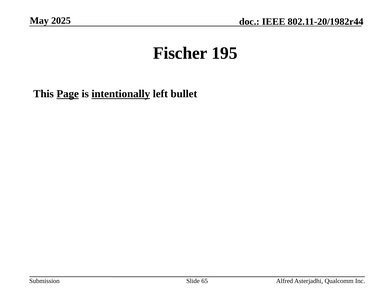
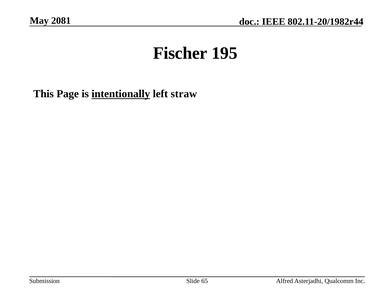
2025: 2025 -> 2081 (61, 21)
Page underline: present -> none (68, 94)
bullet: bullet -> straw (184, 94)
